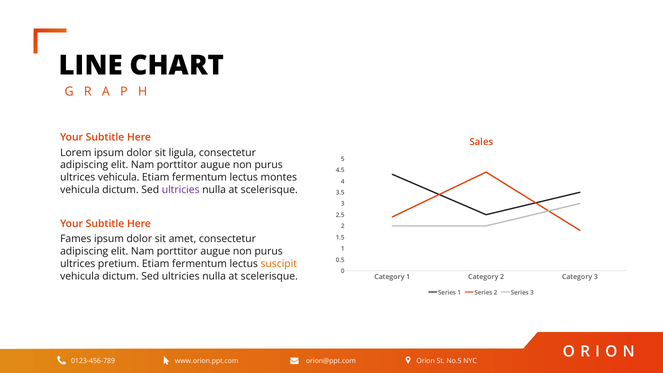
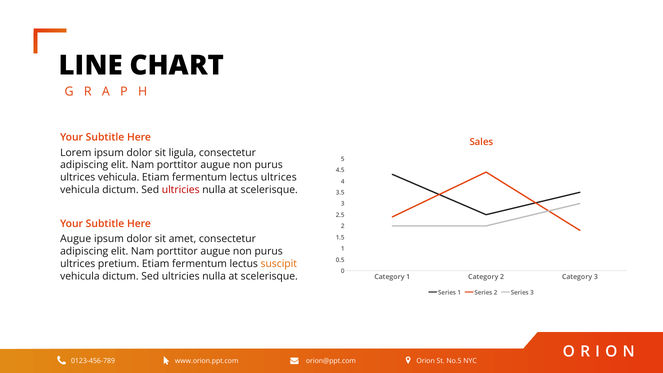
lectus montes: montes -> ultrices (279, 177)
ultricies colour: purple -> red (181, 190)
Fames: Fames -> Augue (76, 239)
